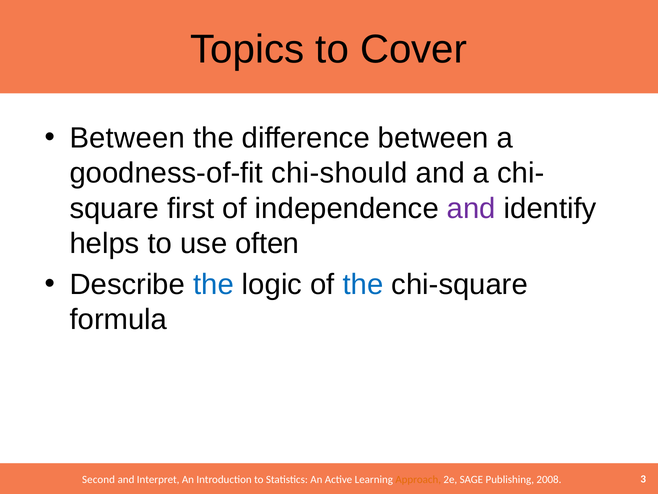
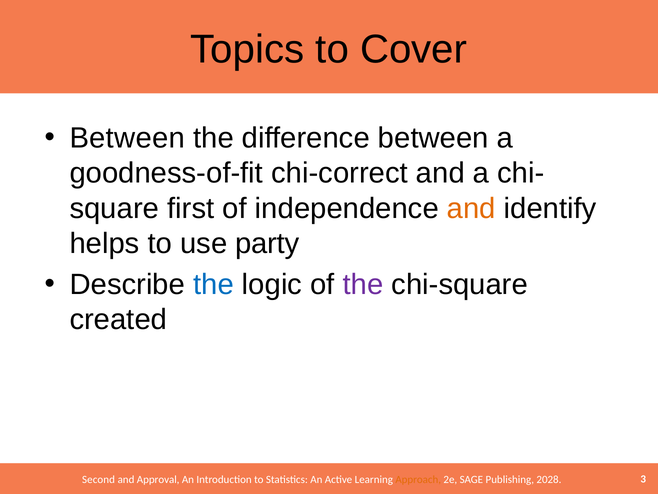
chi-should: chi-should -> chi-correct (340, 173)
and colour: purple -> orange (471, 208)
often: often -> party (267, 243)
the colour: blue -> purple (363, 284)
formula: formula -> created (118, 319)
Interpret: Interpret -> Approval (158, 479)
2008: 2008 -> 2028 (549, 479)
